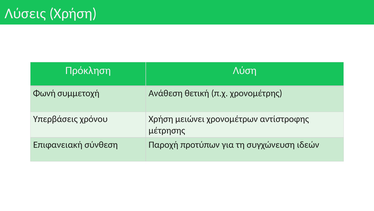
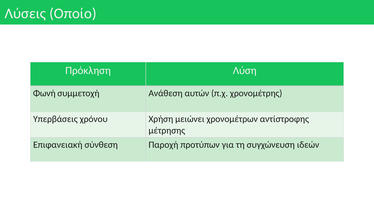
Λύσεις Χρήση: Χρήση -> Οποίο (73, 13)
θετική: θετική -> αυτών (197, 93)
